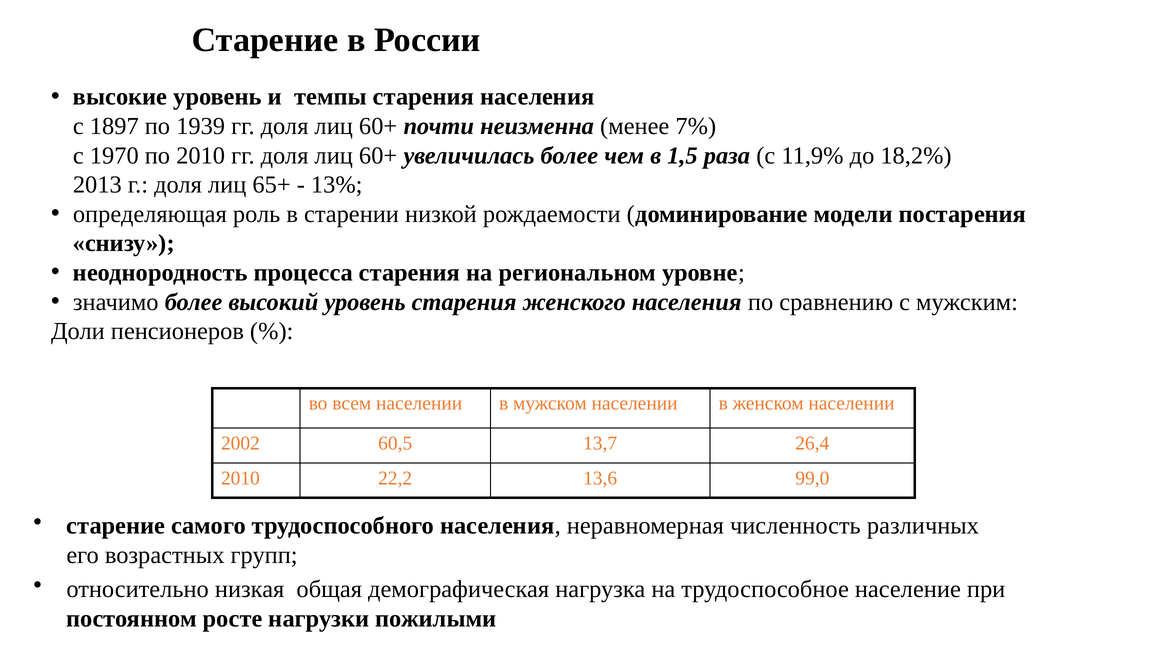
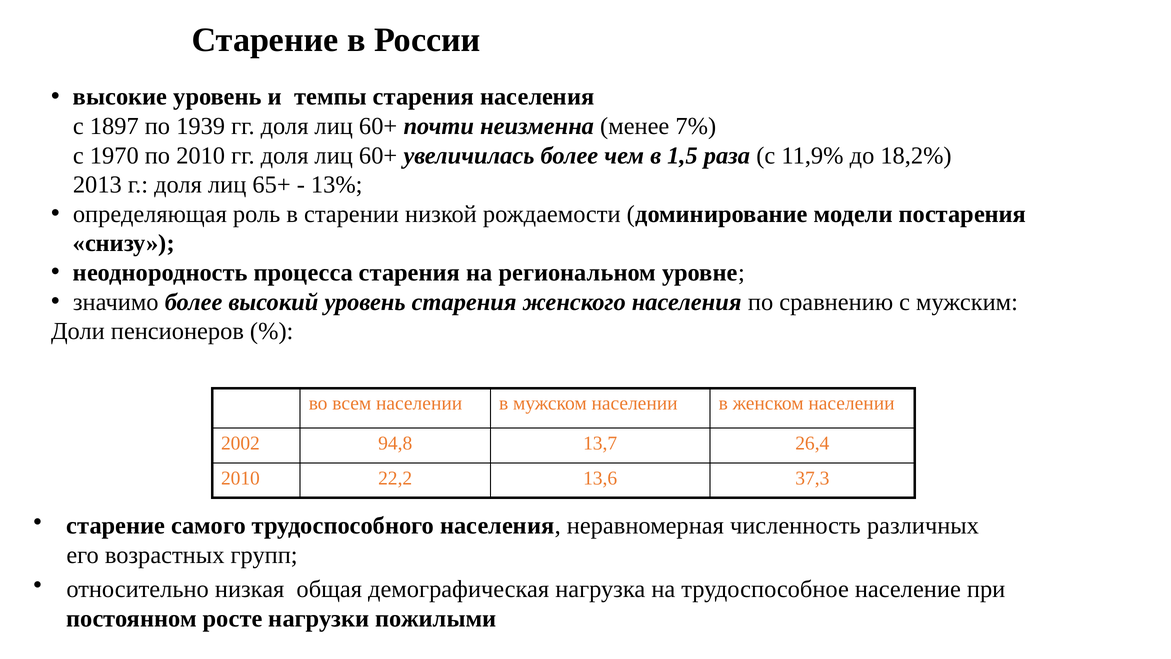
60,5: 60,5 -> 94,8 (395, 443)
99,0: 99,0 -> 37,3 (812, 478)
